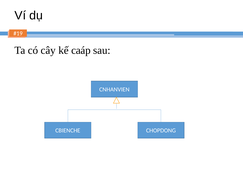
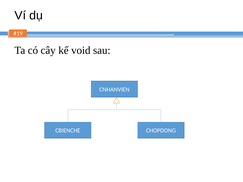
caáp: caáp -> void (81, 50)
